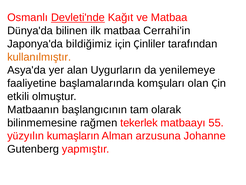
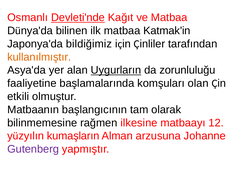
Cerrahi'in: Cerrahi'in -> Katmak'in (167, 31)
Uygurların underline: none -> present (116, 70)
yenilemeye: yenilemeye -> zorunluluğu (187, 70)
tekerlek: tekerlek -> ilkesine (139, 122)
55: 55 -> 12 (216, 122)
Gutenberg colour: black -> purple (33, 149)
